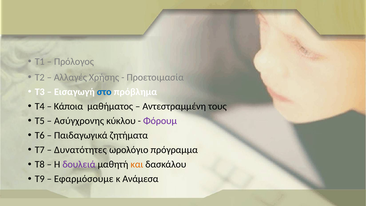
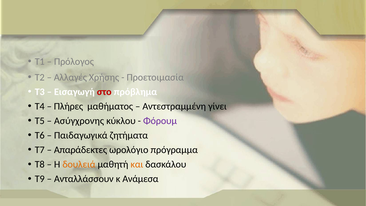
στο colour: blue -> red (104, 92)
Κάποια: Κάποια -> Πλήρες (68, 106)
τους: τους -> γίνει (217, 106)
Δυνατότητες: Δυνατότητες -> Απαράδεκτες (81, 150)
δουλειά colour: purple -> orange (79, 164)
Εφαρμόσουμε: Εφαρμόσουμε -> Ανταλλάσσουν (84, 179)
